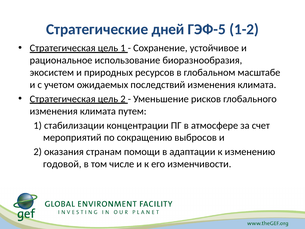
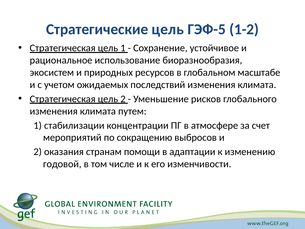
Стратегические дней: дней -> цель (168, 29)
